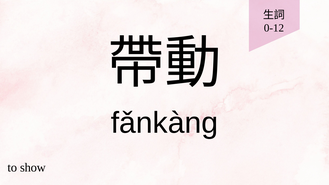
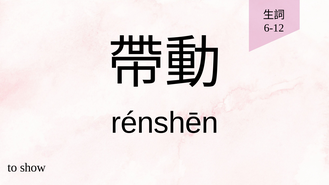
0-12: 0-12 -> 6-12 (274, 28)
fǎnkàng: fǎnkàng -> rénshēn (165, 123)
